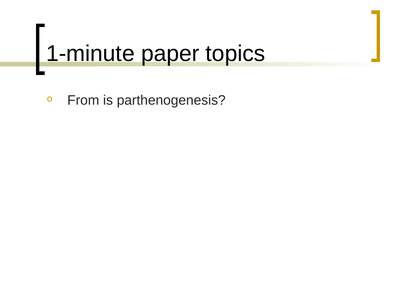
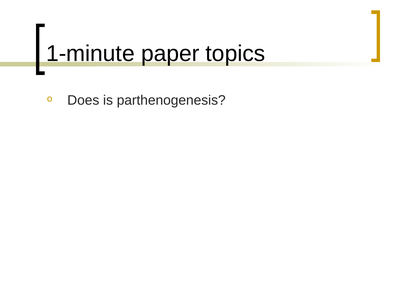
From: From -> Does (83, 100)
